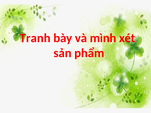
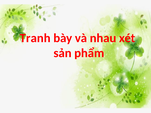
mình: mình -> nhau (103, 38)
